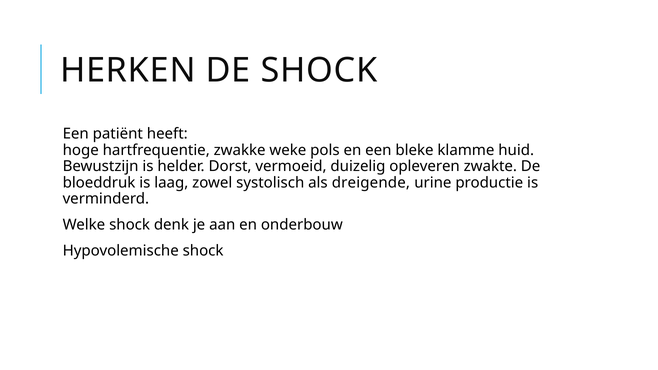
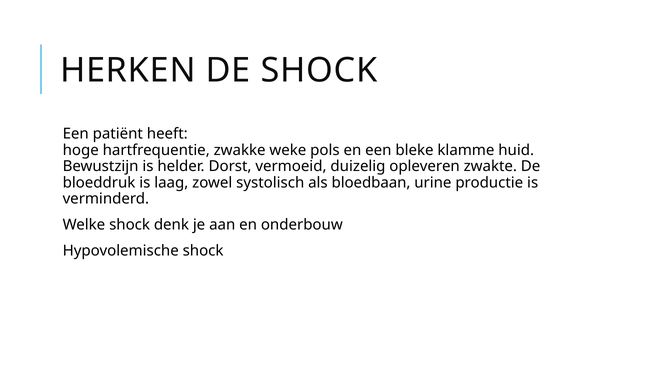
dreigende: dreigende -> bloedbaan (371, 183)
